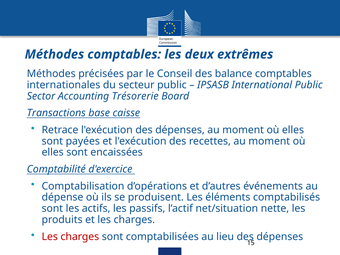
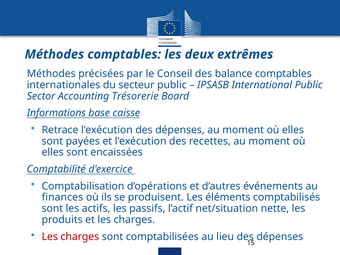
Transactions: Transactions -> Informations (56, 113)
dépense: dépense -> finances (62, 197)
